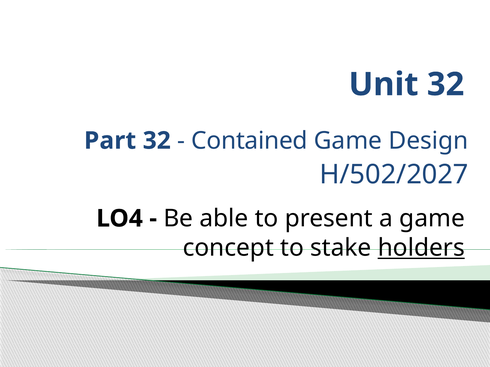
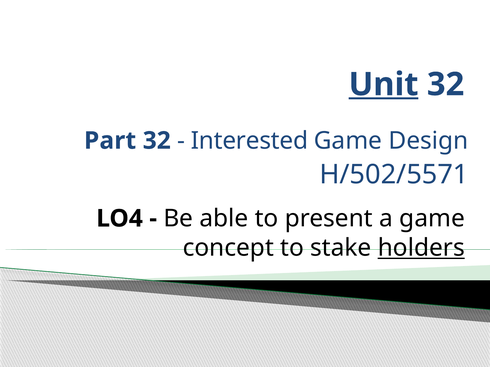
Unit underline: none -> present (384, 85)
Contained: Contained -> Interested (250, 141)
H/502/2027: H/502/2027 -> H/502/5571 (394, 175)
